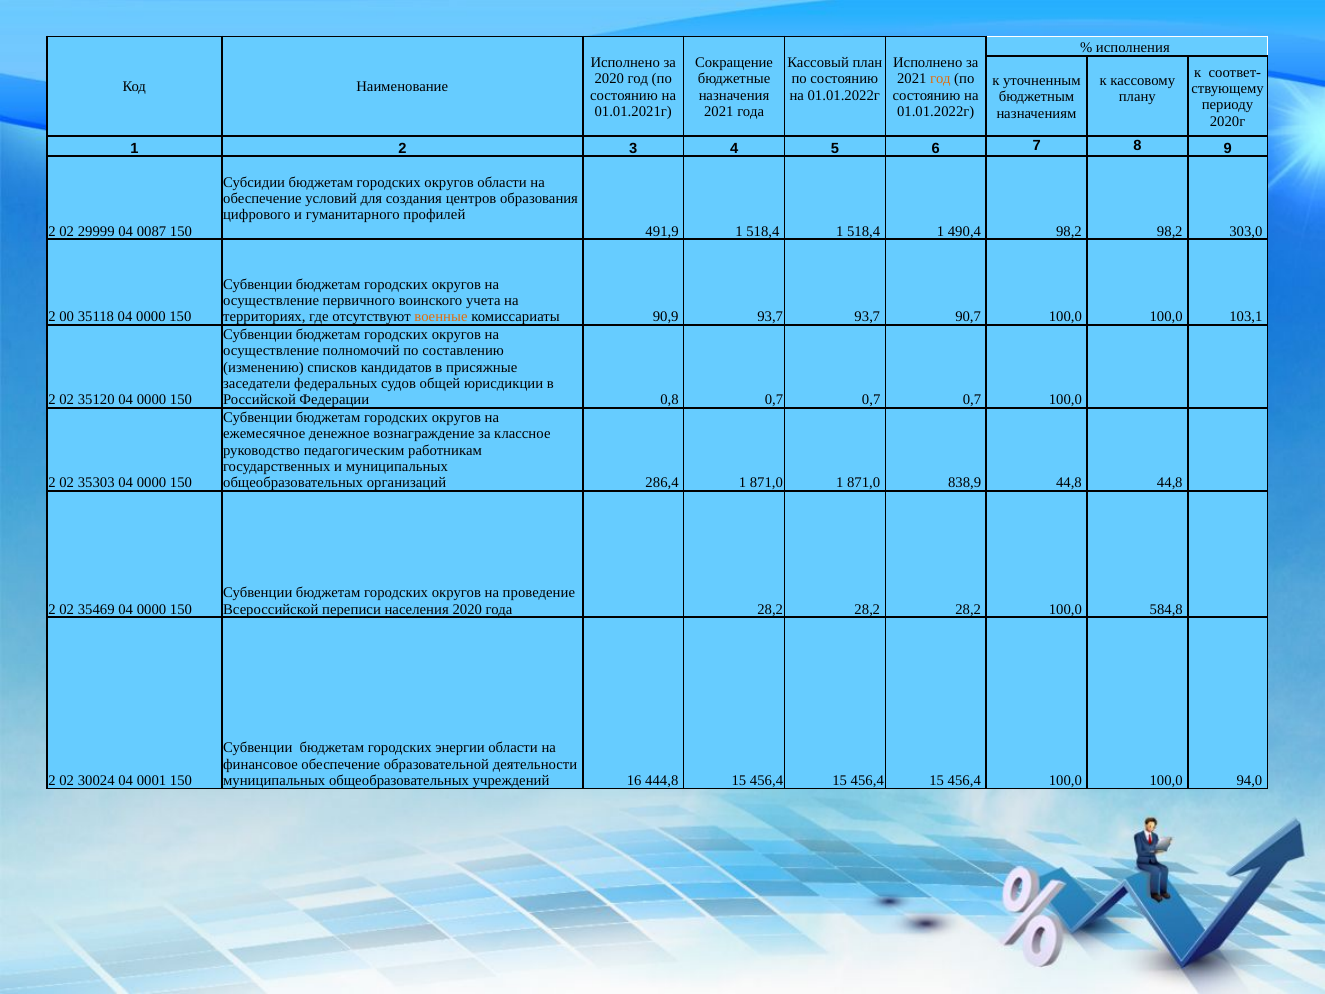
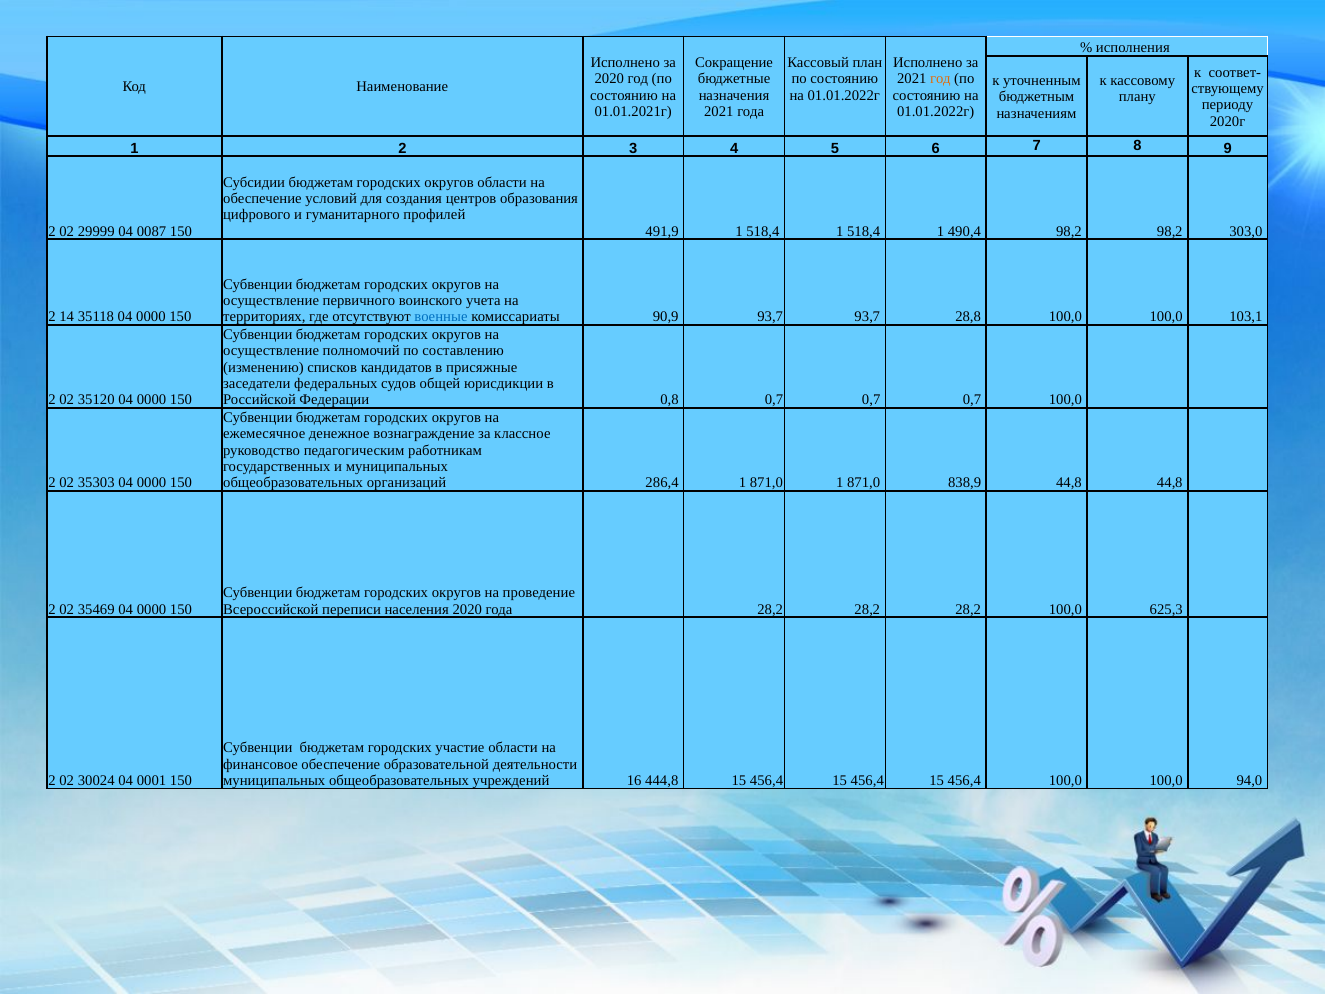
00: 00 -> 14 (67, 317)
военные colour: orange -> blue (441, 317)
90,7: 90,7 -> 28,8 (968, 317)
584,8: 584,8 -> 625,3 (1166, 609)
энергии: энергии -> участие (460, 748)
